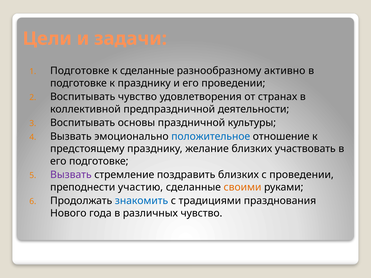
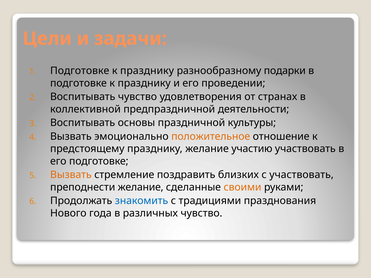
сделанные: сделанные -> празднику (147, 71)
активно: активно -> подарки (285, 71)
положительное colour: blue -> orange (211, 137)
желание близких: близких -> участию (252, 149)
Вызвать colour: purple -> orange (71, 175)
с проведении: проведении -> участвовать (302, 175)
преподнести участию: участию -> желание (141, 187)
